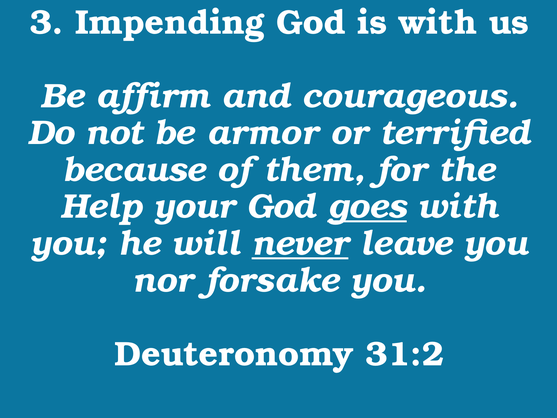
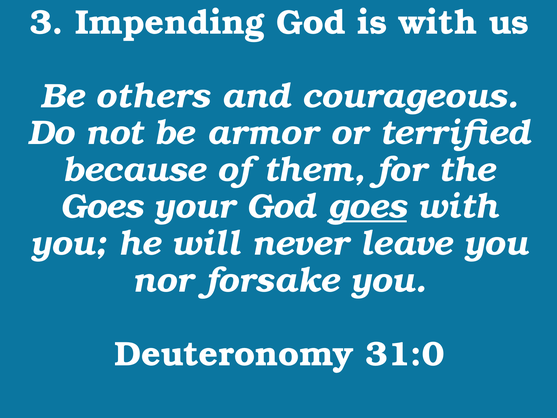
affirm: affirm -> others (153, 96)
Help: Help -> Goes (102, 207)
never underline: present -> none (300, 243)
31:2: 31:2 -> 31:0 (405, 354)
